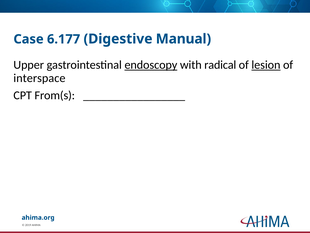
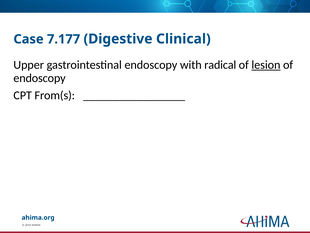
6.177: 6.177 -> 7.177 (64, 39)
Manual: Manual -> Clinical (183, 39)
endoscopy underline: present -> none (151, 65)
interspace: interspace -> endoscopy (40, 78)
